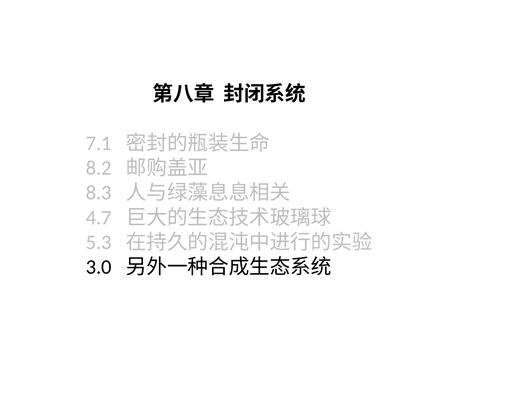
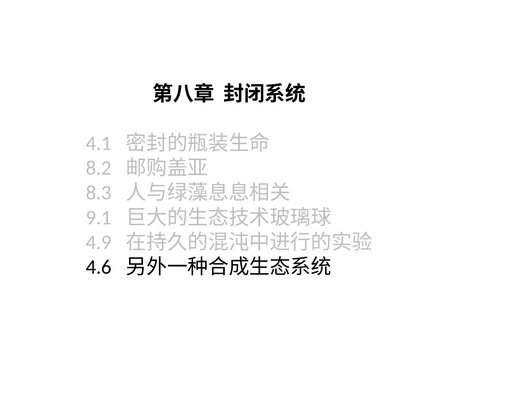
7.1: 7.1 -> 4.1 (99, 143)
4.7: 4.7 -> 9.1 (99, 217)
5.3: 5.3 -> 4.9 (99, 242)
3.0: 3.0 -> 4.6 (99, 267)
